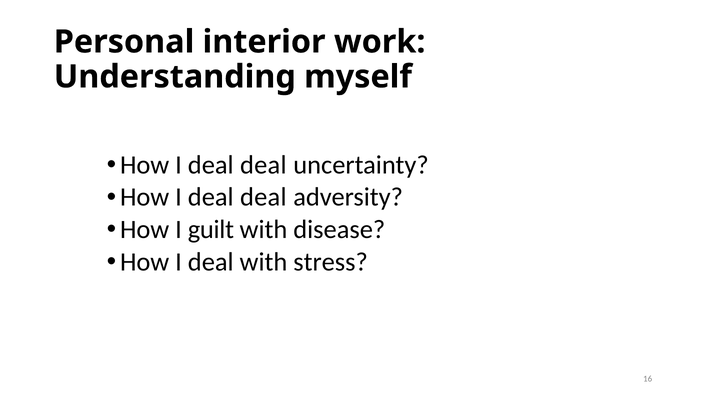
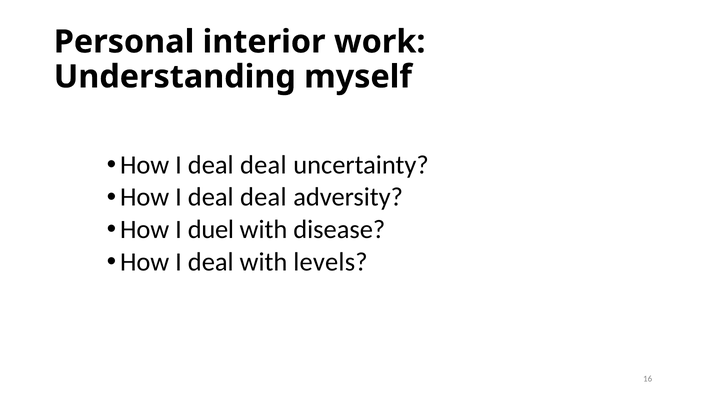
guilt: guilt -> duel (211, 230)
stress: stress -> levels (330, 262)
